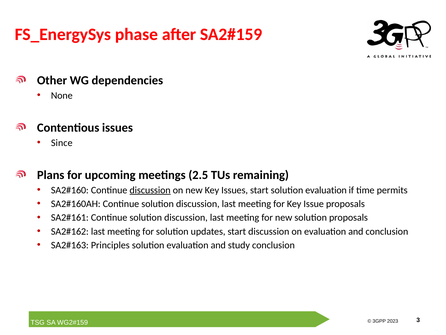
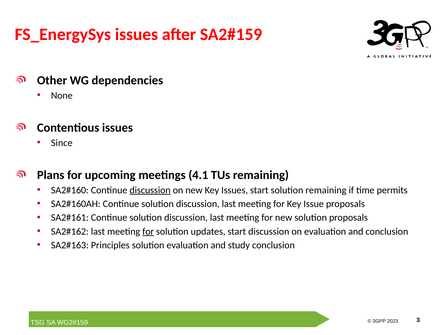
FS_EnergySys phase: phase -> issues (136, 34)
2.5: 2.5 -> 4.1 (198, 175)
start solution evaluation: evaluation -> remaining (326, 190)
for underline: none -> present (148, 231)
